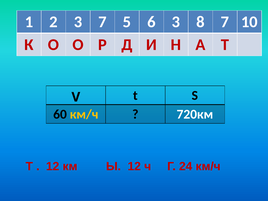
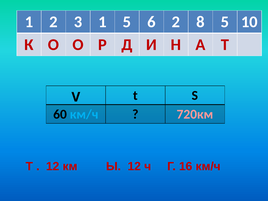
3 7: 7 -> 1 (102, 22)
6 3: 3 -> 2 (176, 22)
8 7: 7 -> 5 (225, 22)
км/ч colour: yellow -> light blue (84, 114)
720км colour: white -> pink (195, 114)
24: 24 -> 16 (186, 166)
